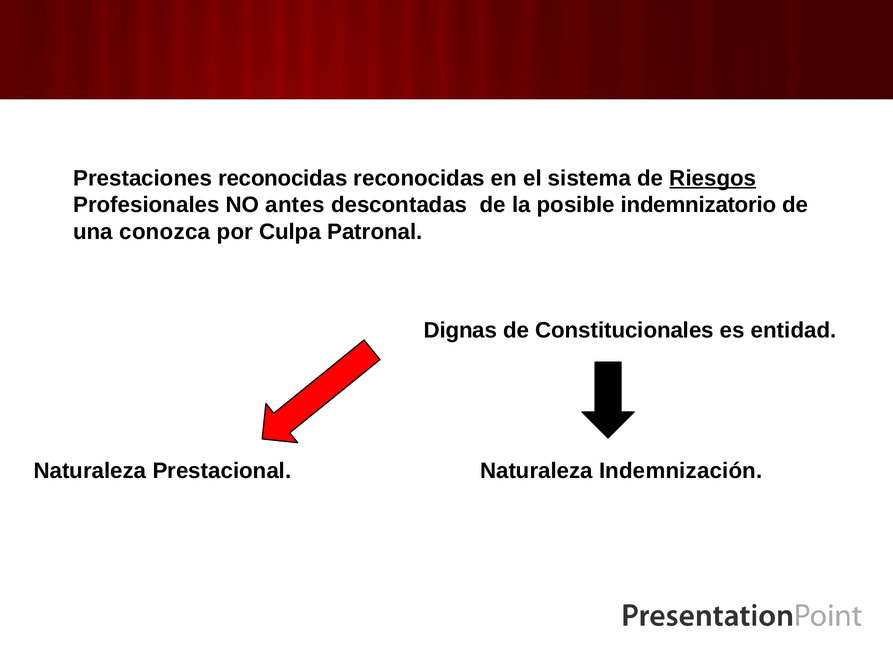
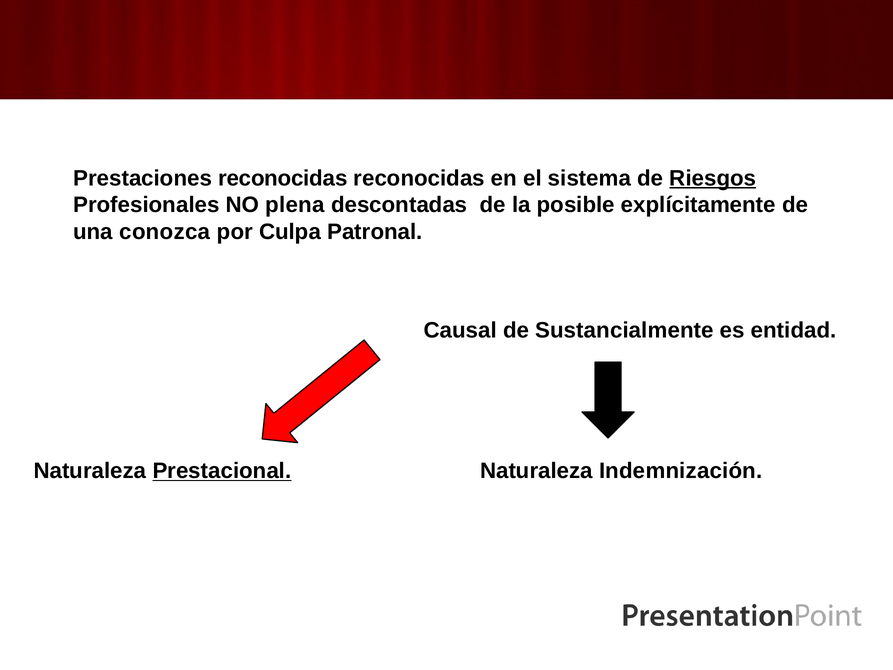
antes: antes -> plena (295, 205)
indemnizatorio: indemnizatorio -> explícitamente (698, 205)
Dignas: Dignas -> Causal (460, 330)
Constitucionales: Constitucionales -> Sustancialmente (624, 330)
Prestacional underline: none -> present (222, 471)
